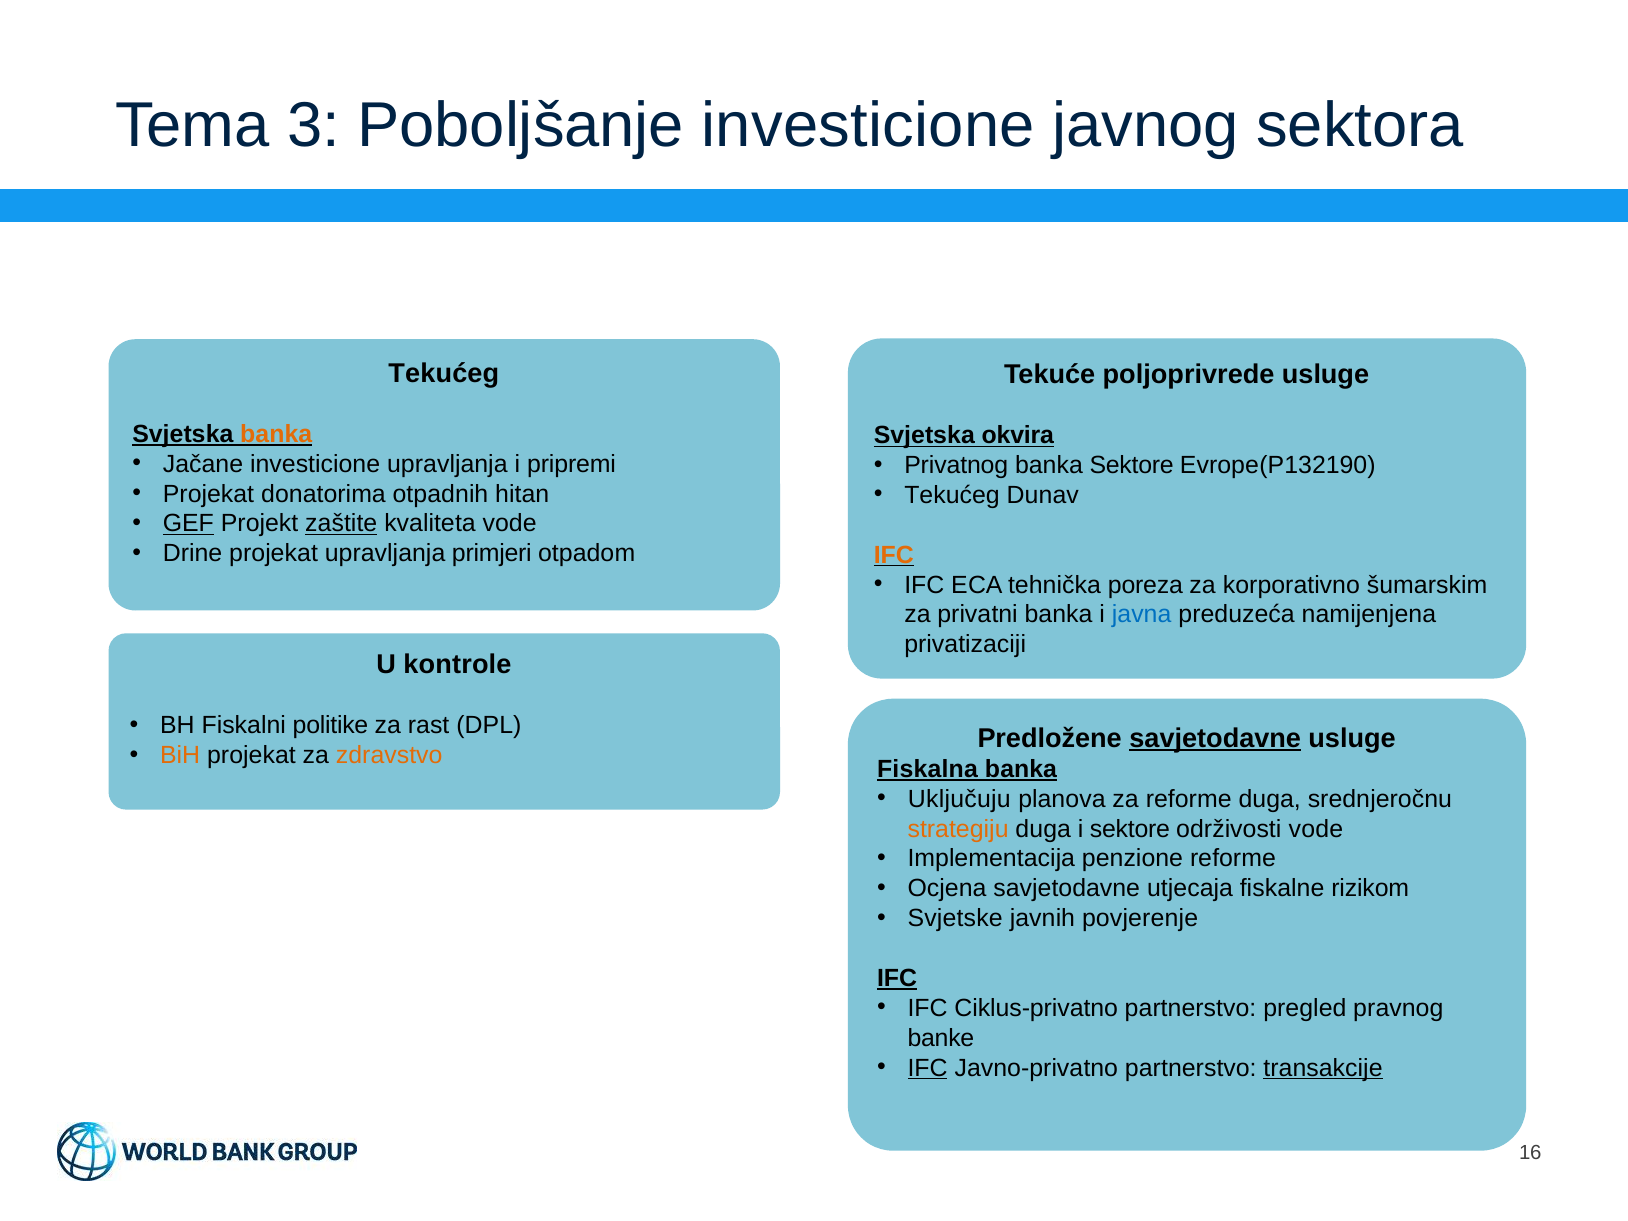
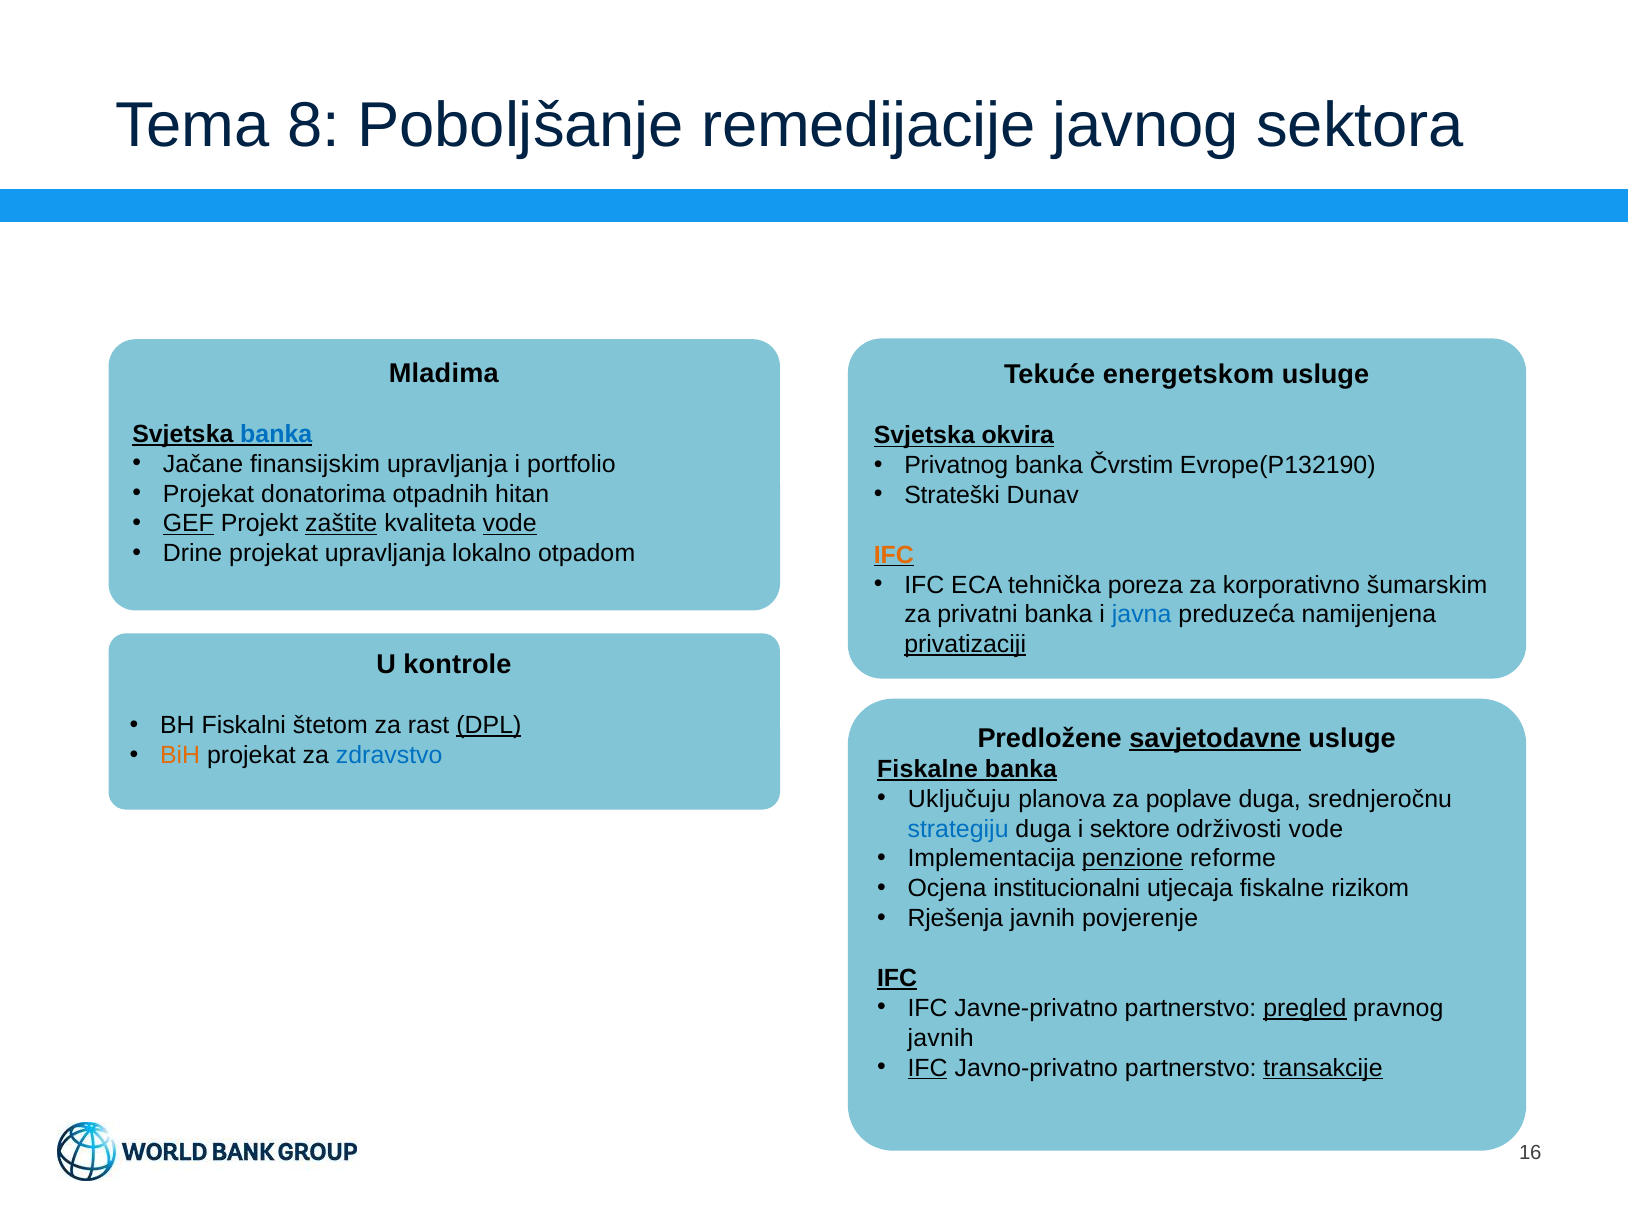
3: 3 -> 8 (314, 126)
Poboljšanje investicione: investicione -> remedijacije (869, 126)
Tekućeg: Tekućeg -> Mladima (444, 373)
poljoprivrede: poljoprivrede -> energetskom (1188, 375)
banka colour: orange -> blue (276, 434)
Jačane investicione: investicione -> finansijskim (315, 464)
pripremi: pripremi -> portfolio (571, 464)
banka Sektore: Sektore -> Čvrstim (1132, 465)
Tekućeg: Tekućeg -> Strateški (952, 495)
vode underline: none -> present (510, 524)
primjeri: primjeri -> lokalno (492, 554)
privatizaciji underline: none -> present (965, 645)
politike: politike -> štetom (330, 725)
DPL underline: none -> present (489, 725)
zdravstvo colour: orange -> blue (389, 755)
Fiskalna: Fiskalna -> Fiskalne (927, 769)
za reforme: reforme -> poplave (1189, 799)
strategiju colour: orange -> blue (958, 829)
penzione underline: none -> present (1132, 859)
Ocjena savjetodavne: savjetodavne -> institucionalni (1067, 889)
Svjetske: Svjetske -> Rješenja (955, 918)
Ciklus-privatno: Ciklus-privatno -> Javne-privatno (1036, 1008)
pregled underline: none -> present (1305, 1008)
banke: banke -> javnih (941, 1038)
